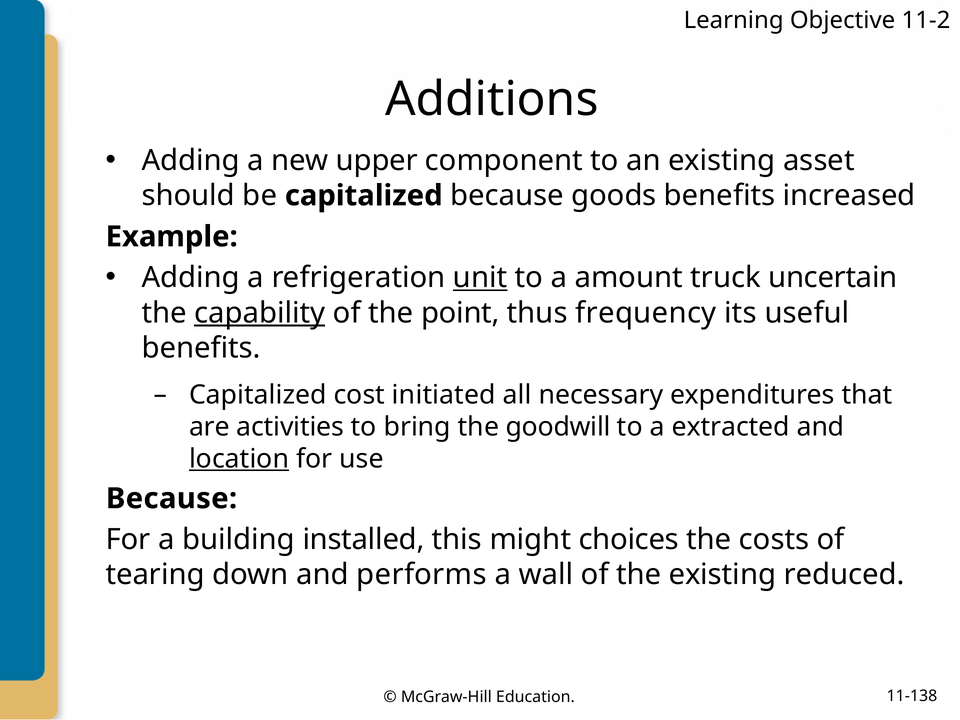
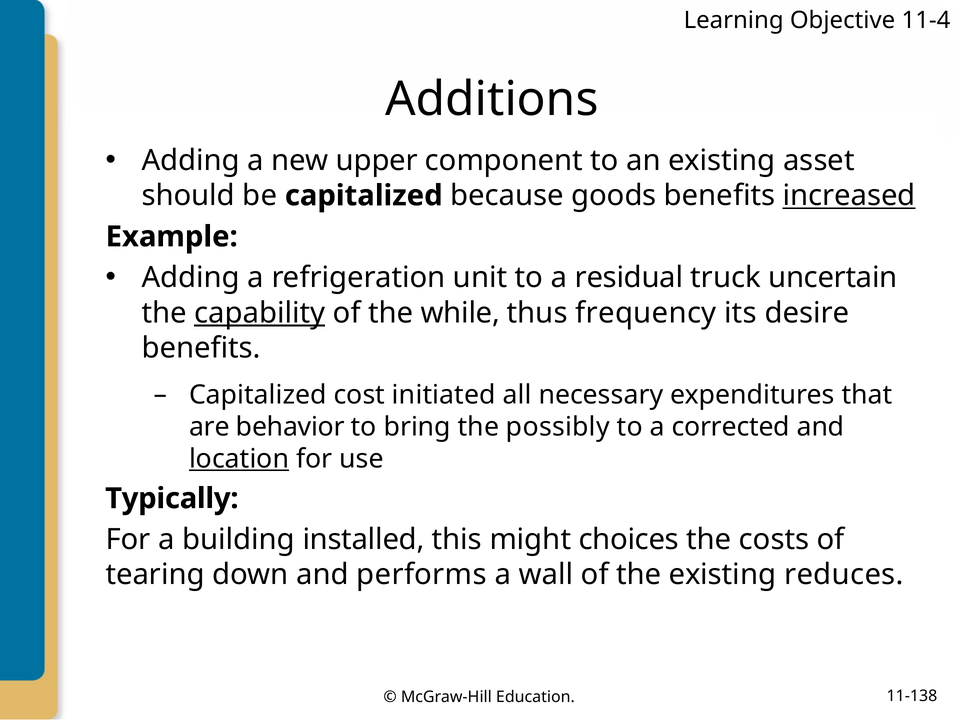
11-2: 11-2 -> 11-4 (926, 21)
increased underline: none -> present (849, 196)
unit underline: present -> none (480, 278)
amount: amount -> residual (629, 278)
point: point -> while (460, 313)
useful: useful -> desire (807, 313)
activities: activities -> behavior (290, 427)
goodwill: goodwill -> possibly (558, 427)
extracted: extracted -> corrected (731, 427)
Because: Because -> Typically (172, 499)
reduced: reduced -> reduces (844, 575)
